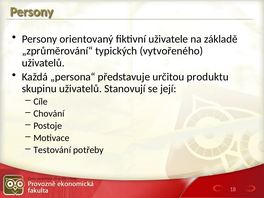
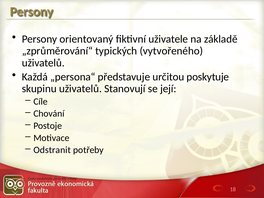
produktu: produktu -> poskytuje (208, 77)
Testování: Testování -> Odstranit (52, 150)
